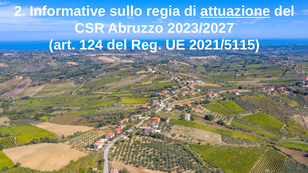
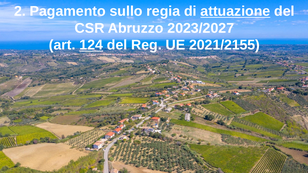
Informative: Informative -> Pagamento (68, 11)
124 underline: none -> present (91, 45)
2021/5115: 2021/5115 -> 2021/2155 (225, 45)
